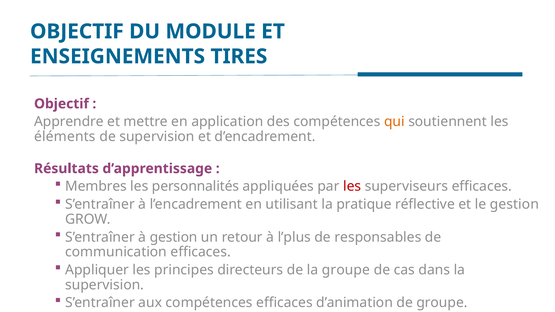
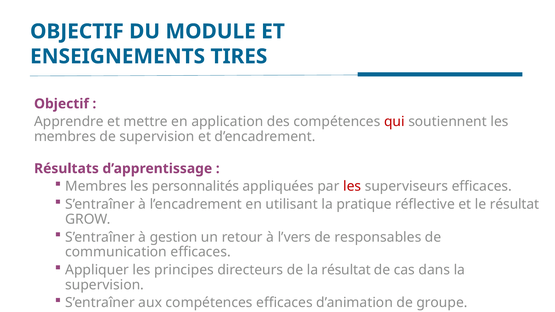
qui colour: orange -> red (394, 122)
éléments: éléments -> membres (65, 137)
le gestion: gestion -> résultat (515, 204)
l’plus: l’plus -> l’vers (294, 237)
la groupe: groupe -> résultat (346, 270)
